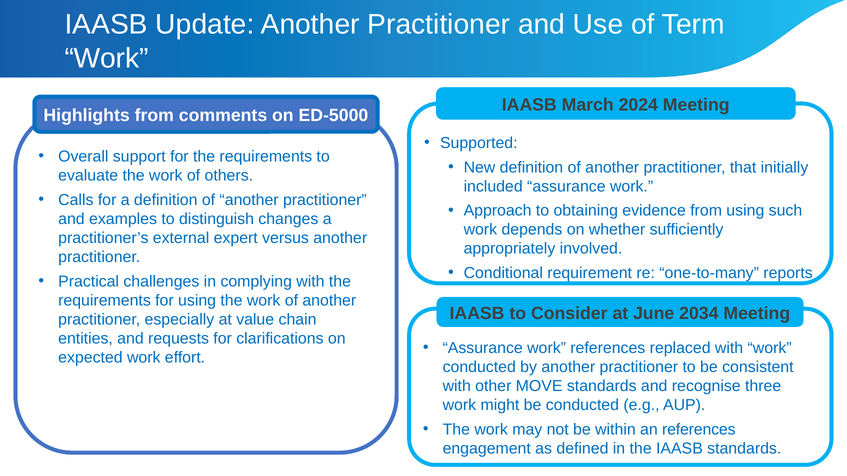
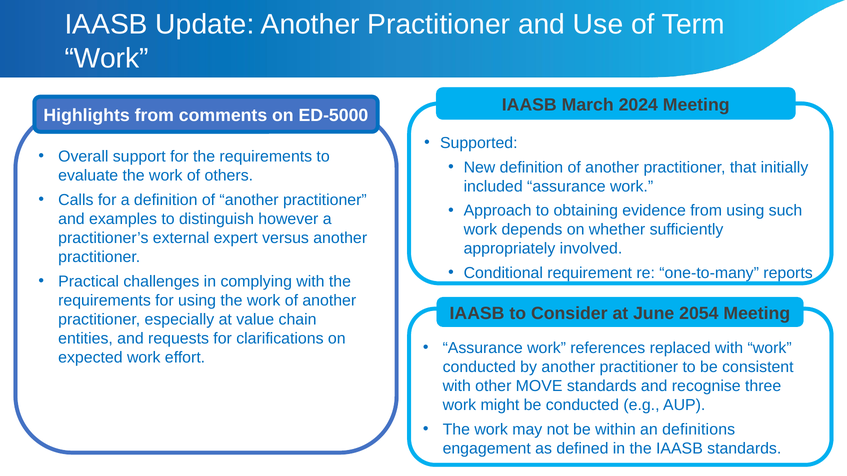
changes: changes -> however (288, 219)
2034: 2034 -> 2054 (699, 313)
an references: references -> definitions (699, 430)
